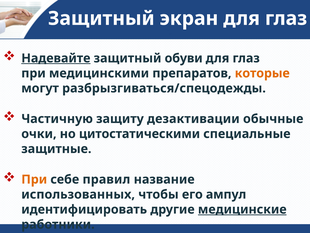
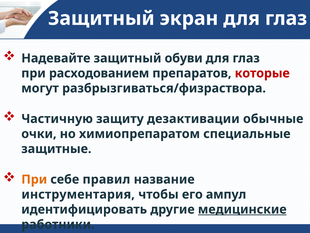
Надевайте underline: present -> none (56, 58)
медицинскими: медицинскими -> расходованием (99, 73)
которые colour: orange -> red (262, 73)
разбрызгиваться/спецодежды: разбрызгиваться/спецодежды -> разбрызгиваться/физраствора (164, 88)
цитостатическими: цитостатическими -> химиопрепаратом (140, 134)
использованных: использованных -> инструментария (78, 194)
